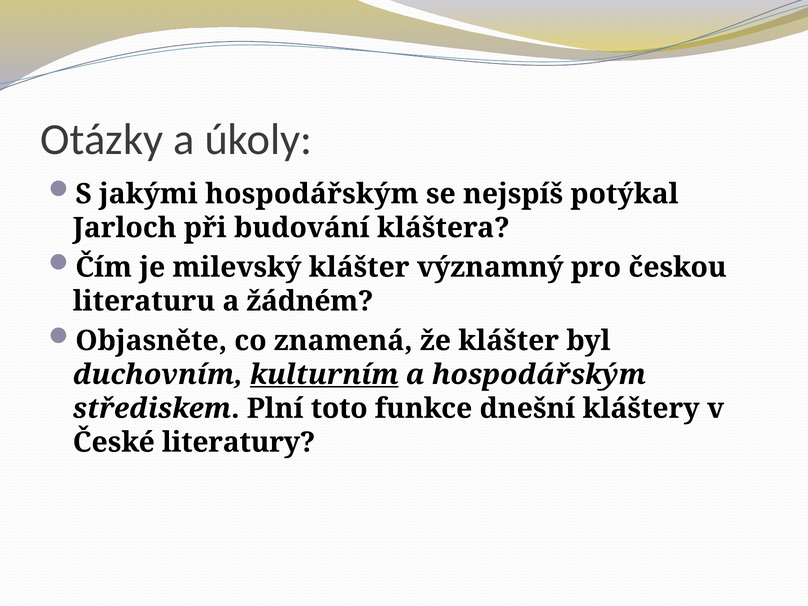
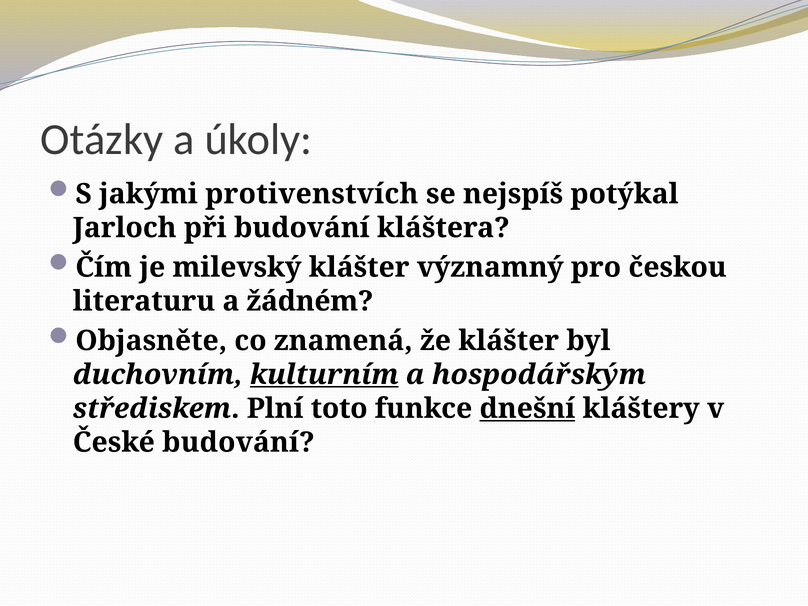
jakými hospodářským: hospodářským -> protivenstvích (312, 194)
dnešní underline: none -> present (527, 409)
České literatury: literatury -> budování (238, 442)
